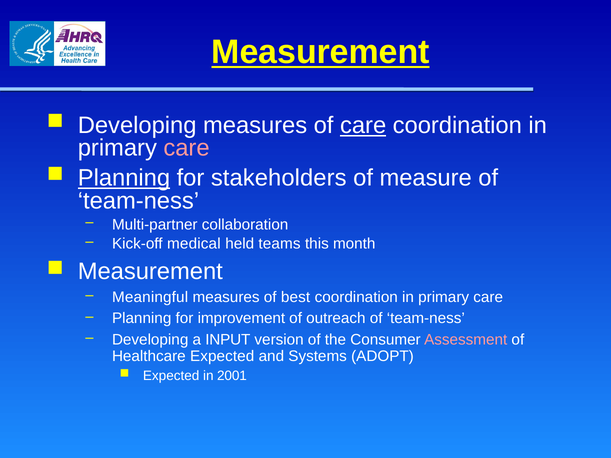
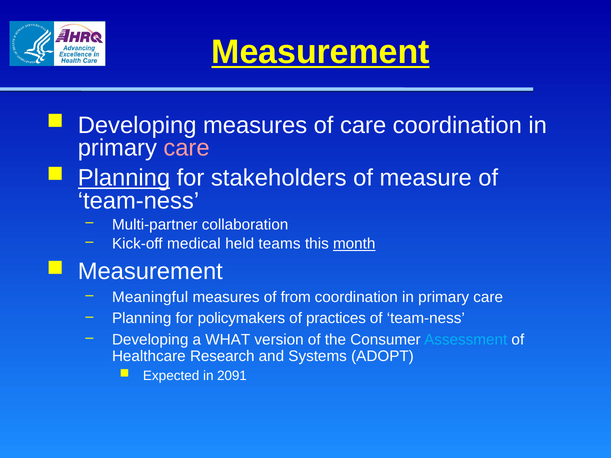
care underline: present -> none (363, 125)
month underline: none -> present (354, 244)
best: best -> from (296, 298)
improvement: improvement -> policymakers (241, 319)
outreach: outreach -> practices (336, 319)
INPUT: INPUT -> WHAT (228, 340)
Assessment colour: pink -> light blue (466, 340)
Healthcare Expected: Expected -> Research (222, 356)
2001: 2001 -> 2091 (232, 376)
